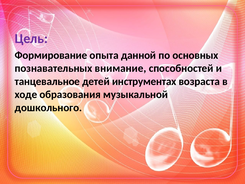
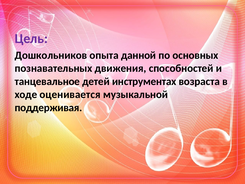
Формирование: Формирование -> Дошкольников (51, 55)
внимание: внимание -> движения (121, 68)
образования: образования -> оценивается (70, 94)
дошкольного: дошкольного -> поддерживая (48, 108)
